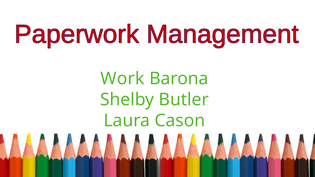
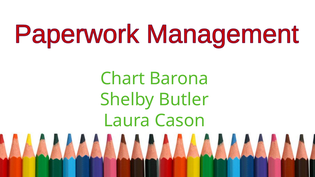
Work: Work -> Chart (123, 79)
